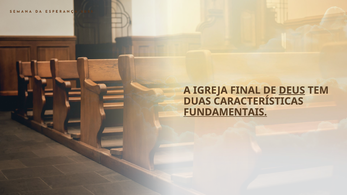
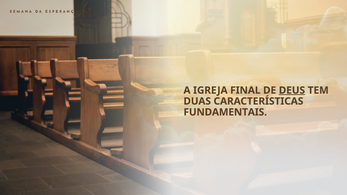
FUNDAMENTAIS underline: present -> none (225, 112)
